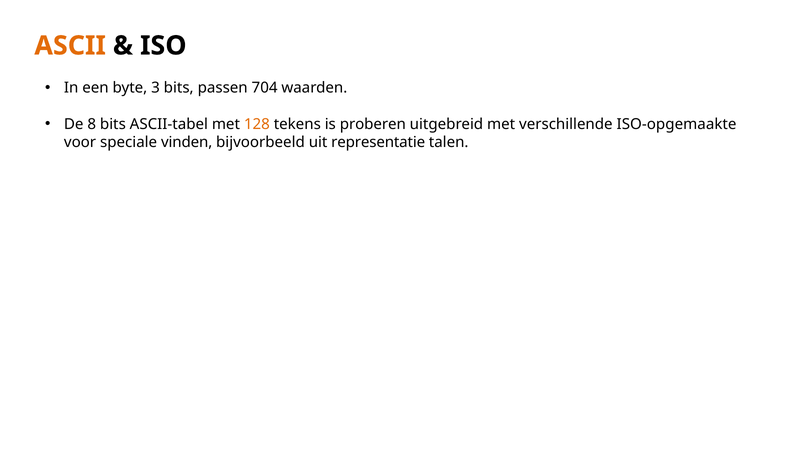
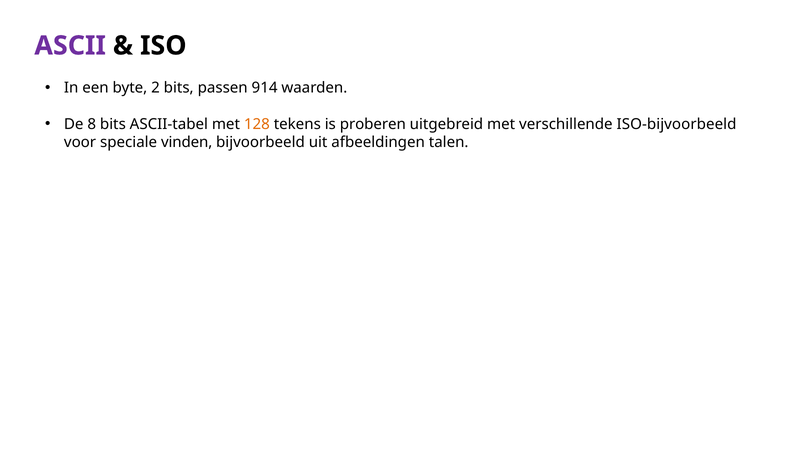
ASCII colour: orange -> purple (70, 46)
3: 3 -> 2 (156, 88)
704: 704 -> 914 (265, 88)
ISO-opgemaakte: ISO-opgemaakte -> ISO-bijvoorbeeld (677, 124)
representatie: representatie -> afbeeldingen (378, 142)
